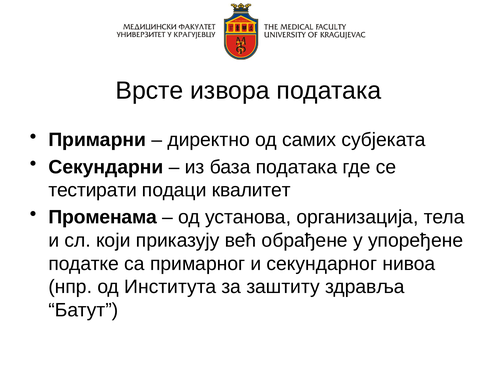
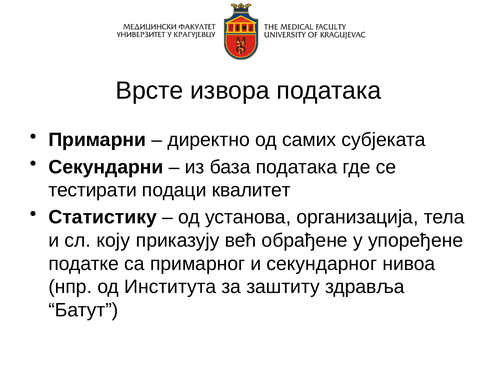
Променама: Променама -> Статистику (103, 217)
који: који -> коју (113, 240)
